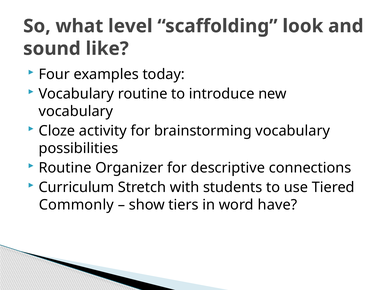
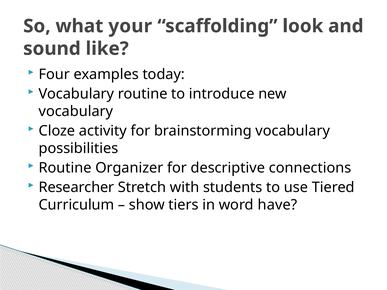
level: level -> your (130, 26)
Curriculum: Curriculum -> Researcher (76, 188)
Commonly: Commonly -> Curriculum (76, 205)
